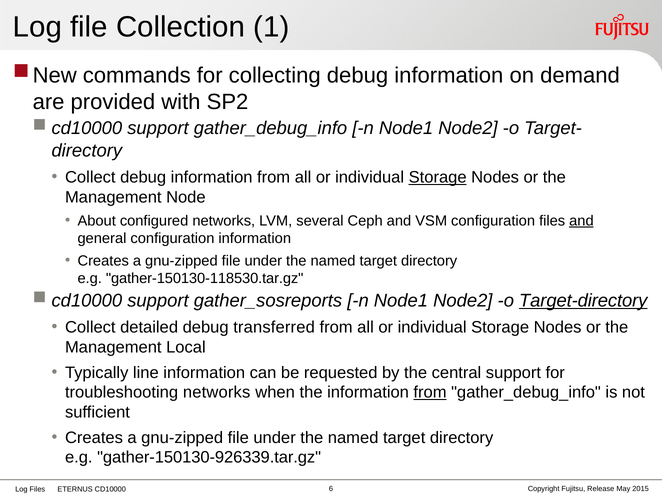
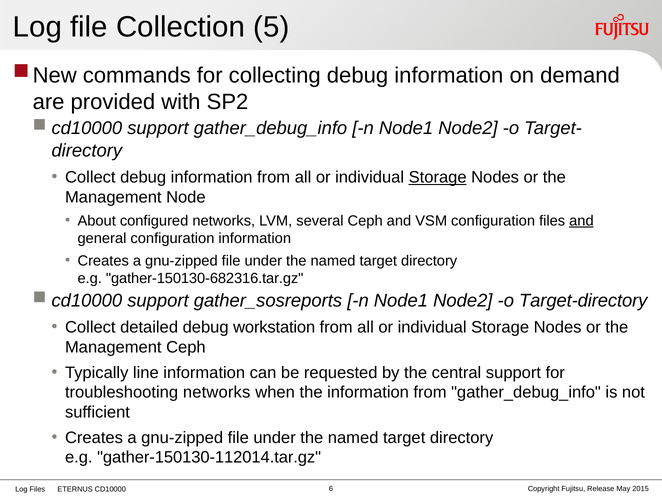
1: 1 -> 5 (271, 27)
gather-150130-118530.tar.gz: gather-150130-118530.tar.gz -> gather-150130-682316.tar.gz (205, 279)
Target-directory underline: present -> none (583, 301)
transferred: transferred -> workstation (274, 328)
Management Local: Local -> Ceph (186, 348)
from underline: present -> none (430, 393)
gather-150130-926339.tar.gz: gather-150130-926339.tar.gz -> gather-150130-112014.tar.gz (209, 458)
